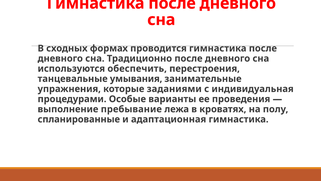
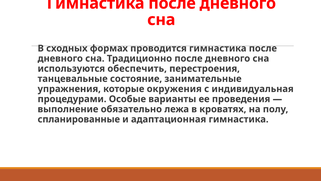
умывания: умывания -> состояние (136, 79)
заданиями: заданиями -> окружения (174, 89)
пребывание: пребывание -> обязательно (131, 109)
